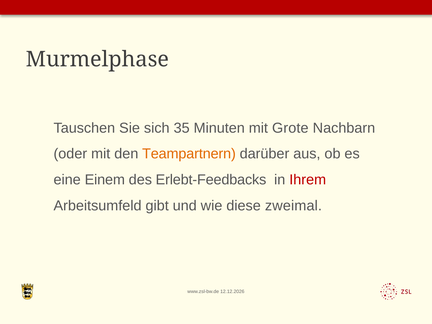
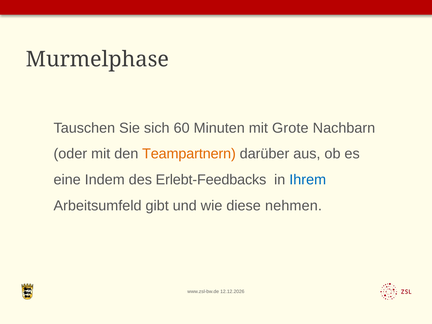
35: 35 -> 60 (182, 128)
Einem: Einem -> Indem (105, 180)
Ihrem colour: red -> blue (308, 180)
zweimal: zweimal -> nehmen (293, 206)
